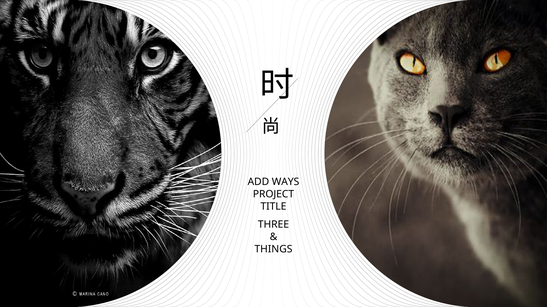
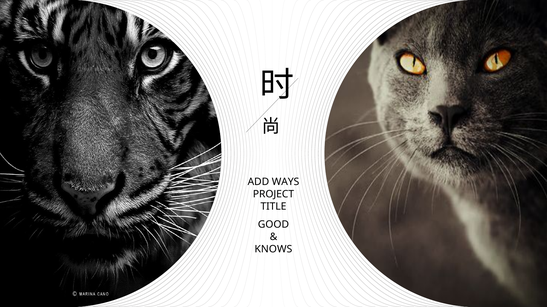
THREE: THREE -> GOOD (273, 225)
THINGS: THINGS -> KNOWS (273, 250)
